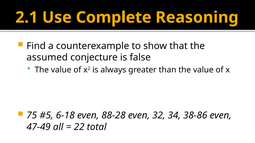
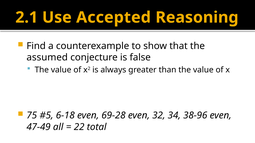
Complete: Complete -> Accepted (113, 17)
88-28: 88-28 -> 69-28 (113, 116)
38-86: 38-86 -> 38-96 (195, 116)
